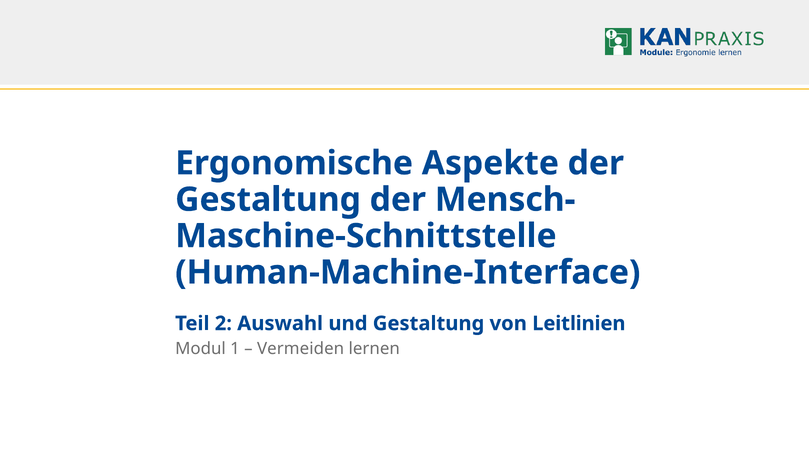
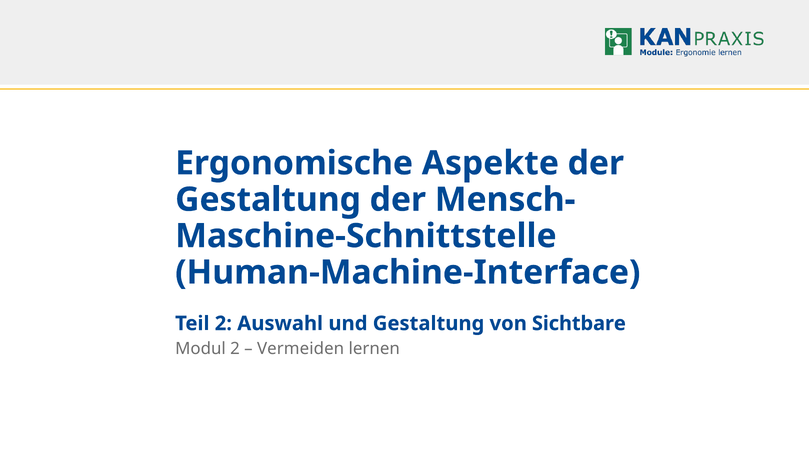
Leitlinien: Leitlinien -> Sichtbare (579, 324)
Modul 1: 1 -> 2 (235, 349)
